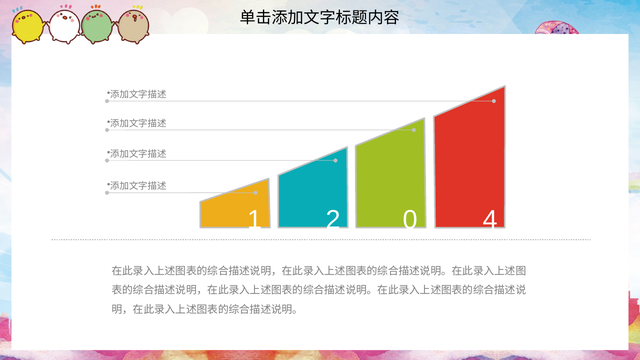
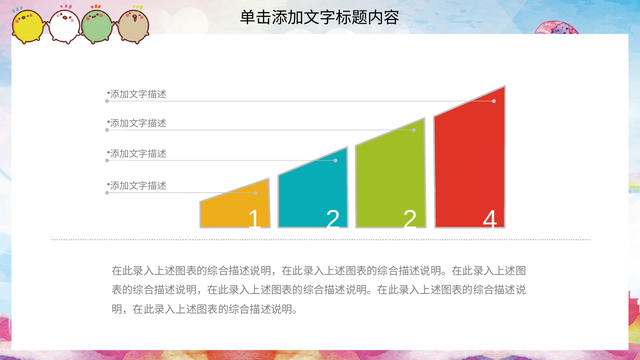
2 0: 0 -> 2 (410, 220)
